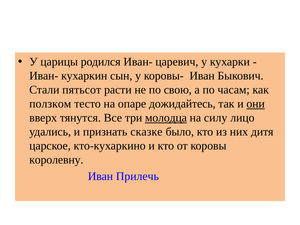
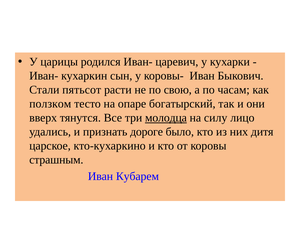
дожидайтесь: дожидайтесь -> богатырский (182, 104)
они underline: present -> none (256, 104)
сказке: сказке -> дороге (147, 132)
королевну: королевну -> страшным (56, 160)
Прилечь: Прилечь -> Кубарем (137, 176)
